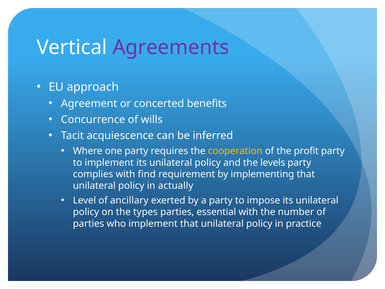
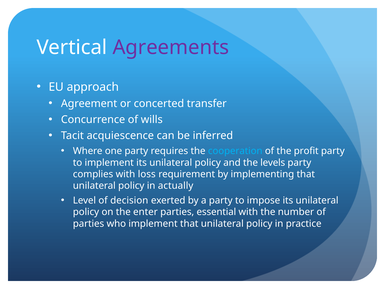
benefits: benefits -> transfer (207, 103)
cooperation colour: yellow -> light blue (235, 151)
find: find -> loss (147, 174)
ancillary: ancillary -> decision (129, 200)
types: types -> enter (145, 212)
